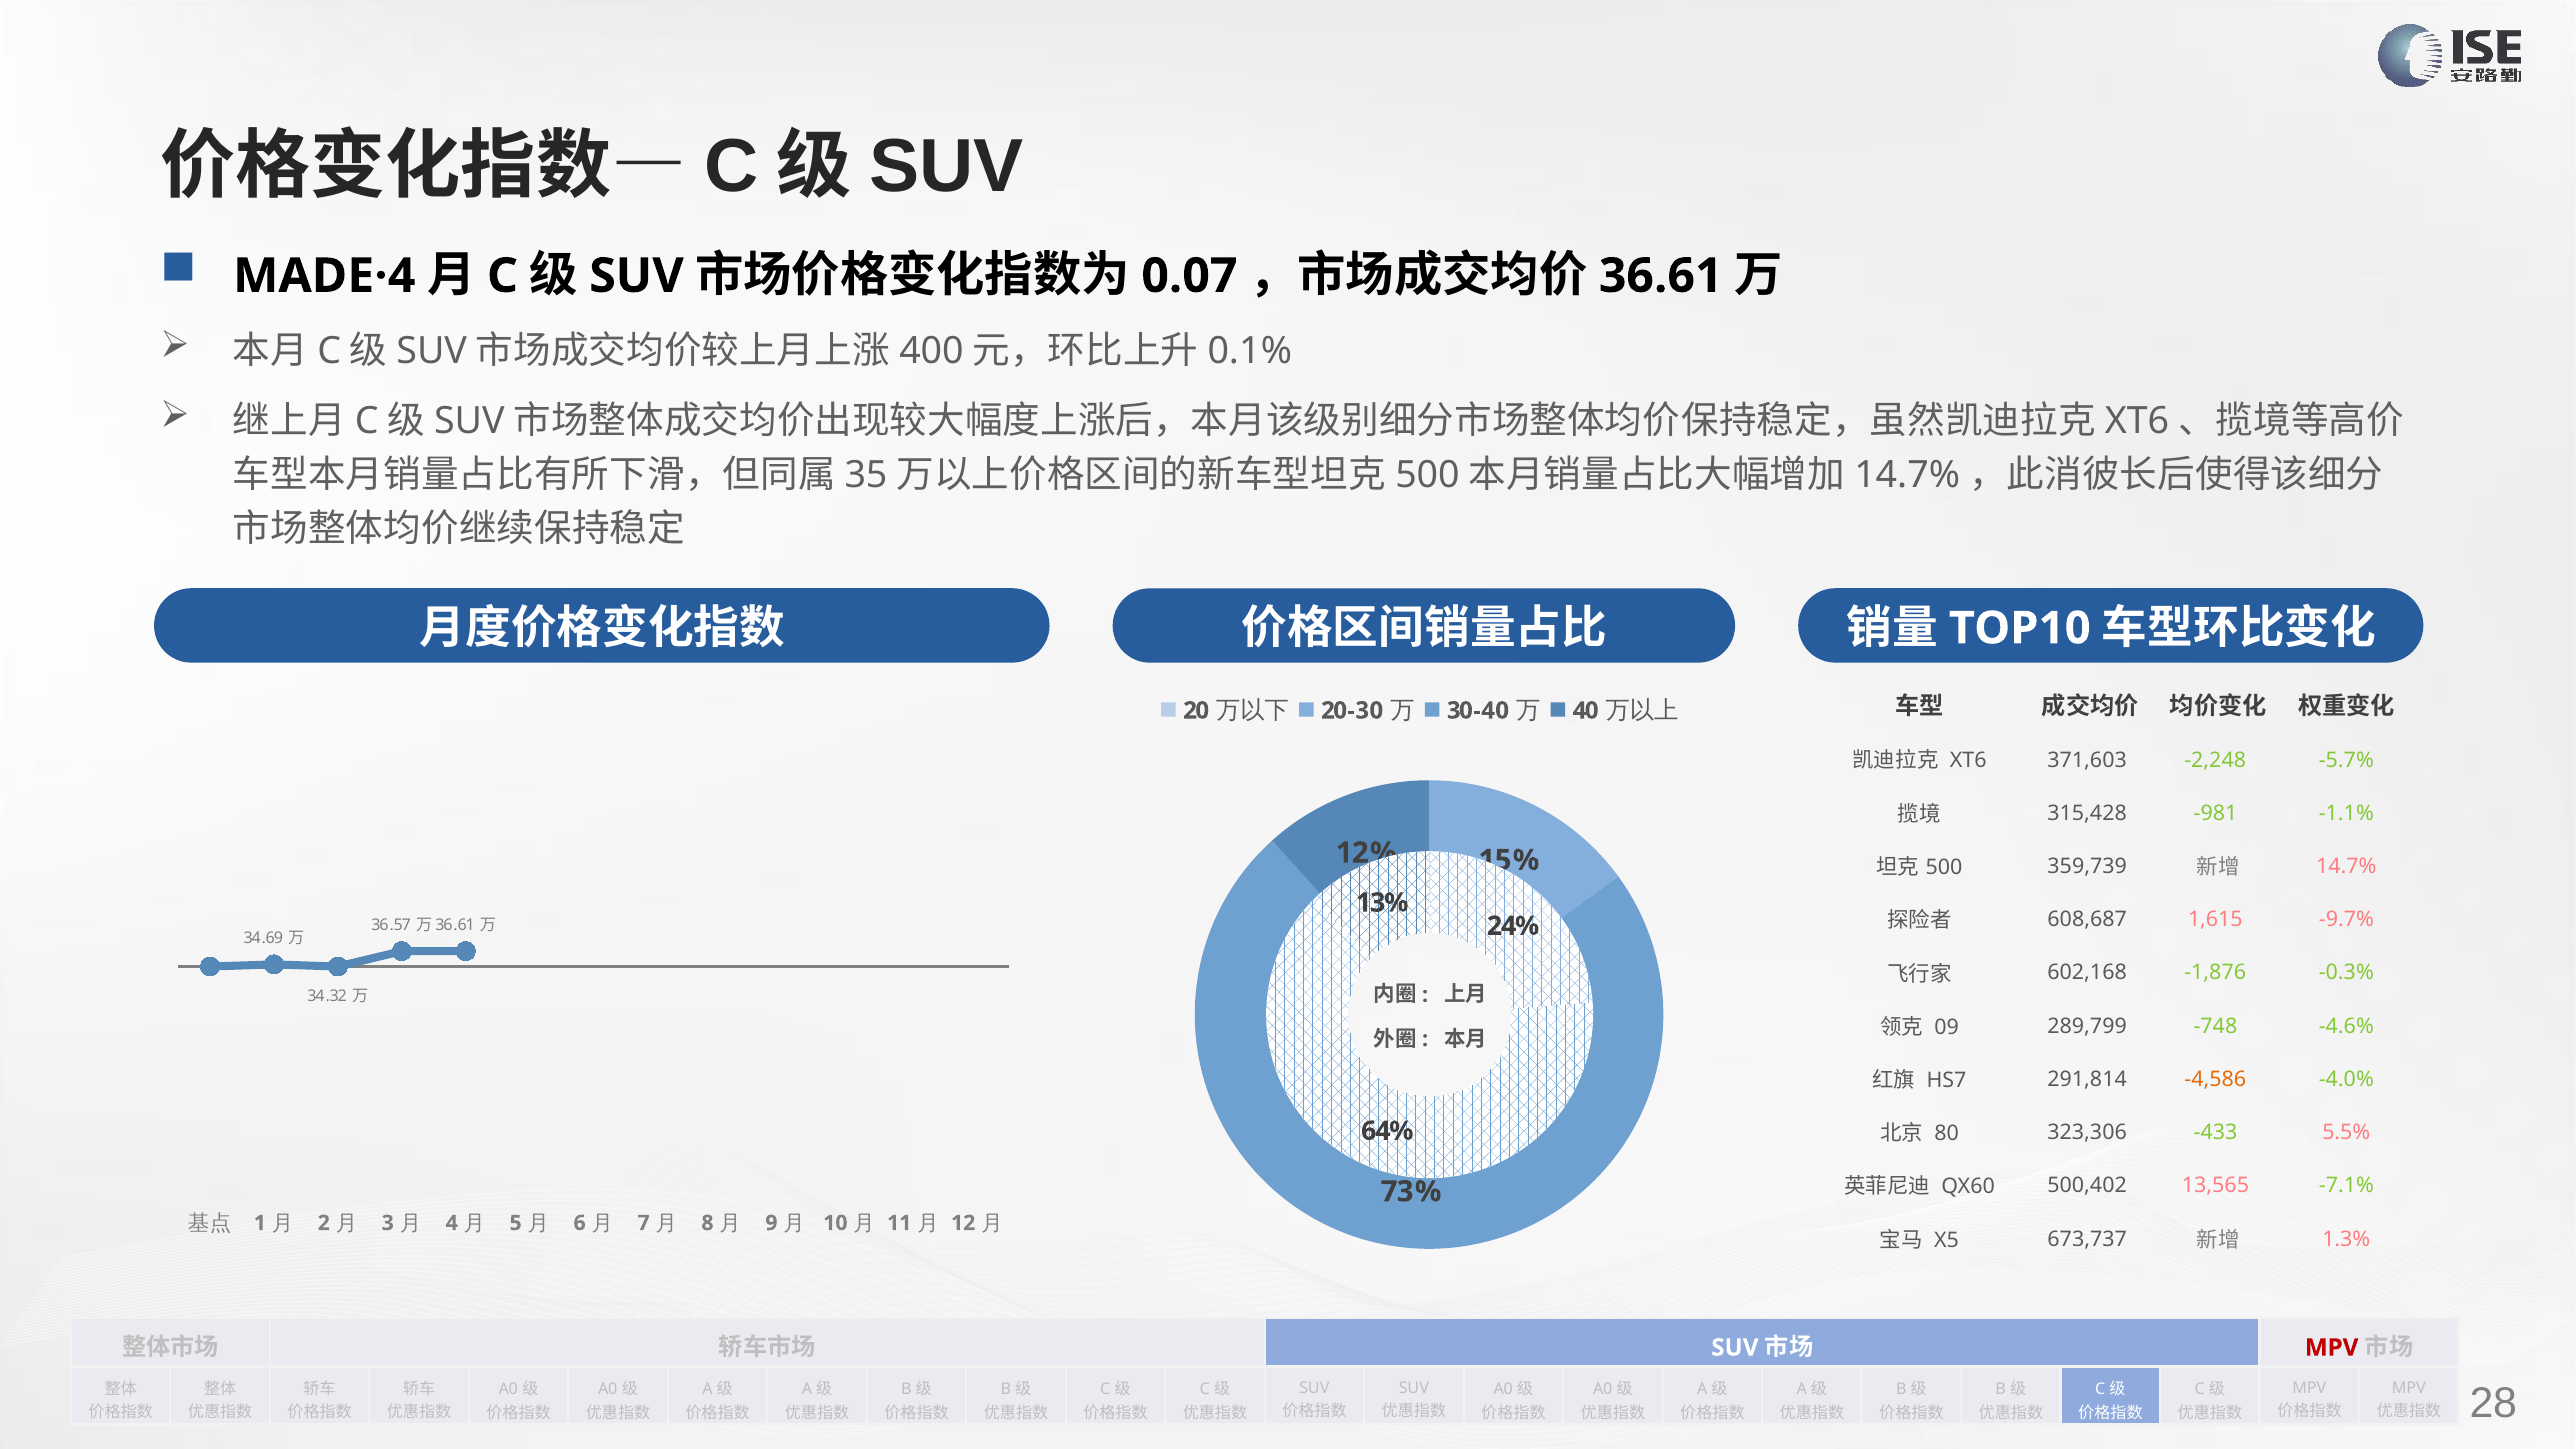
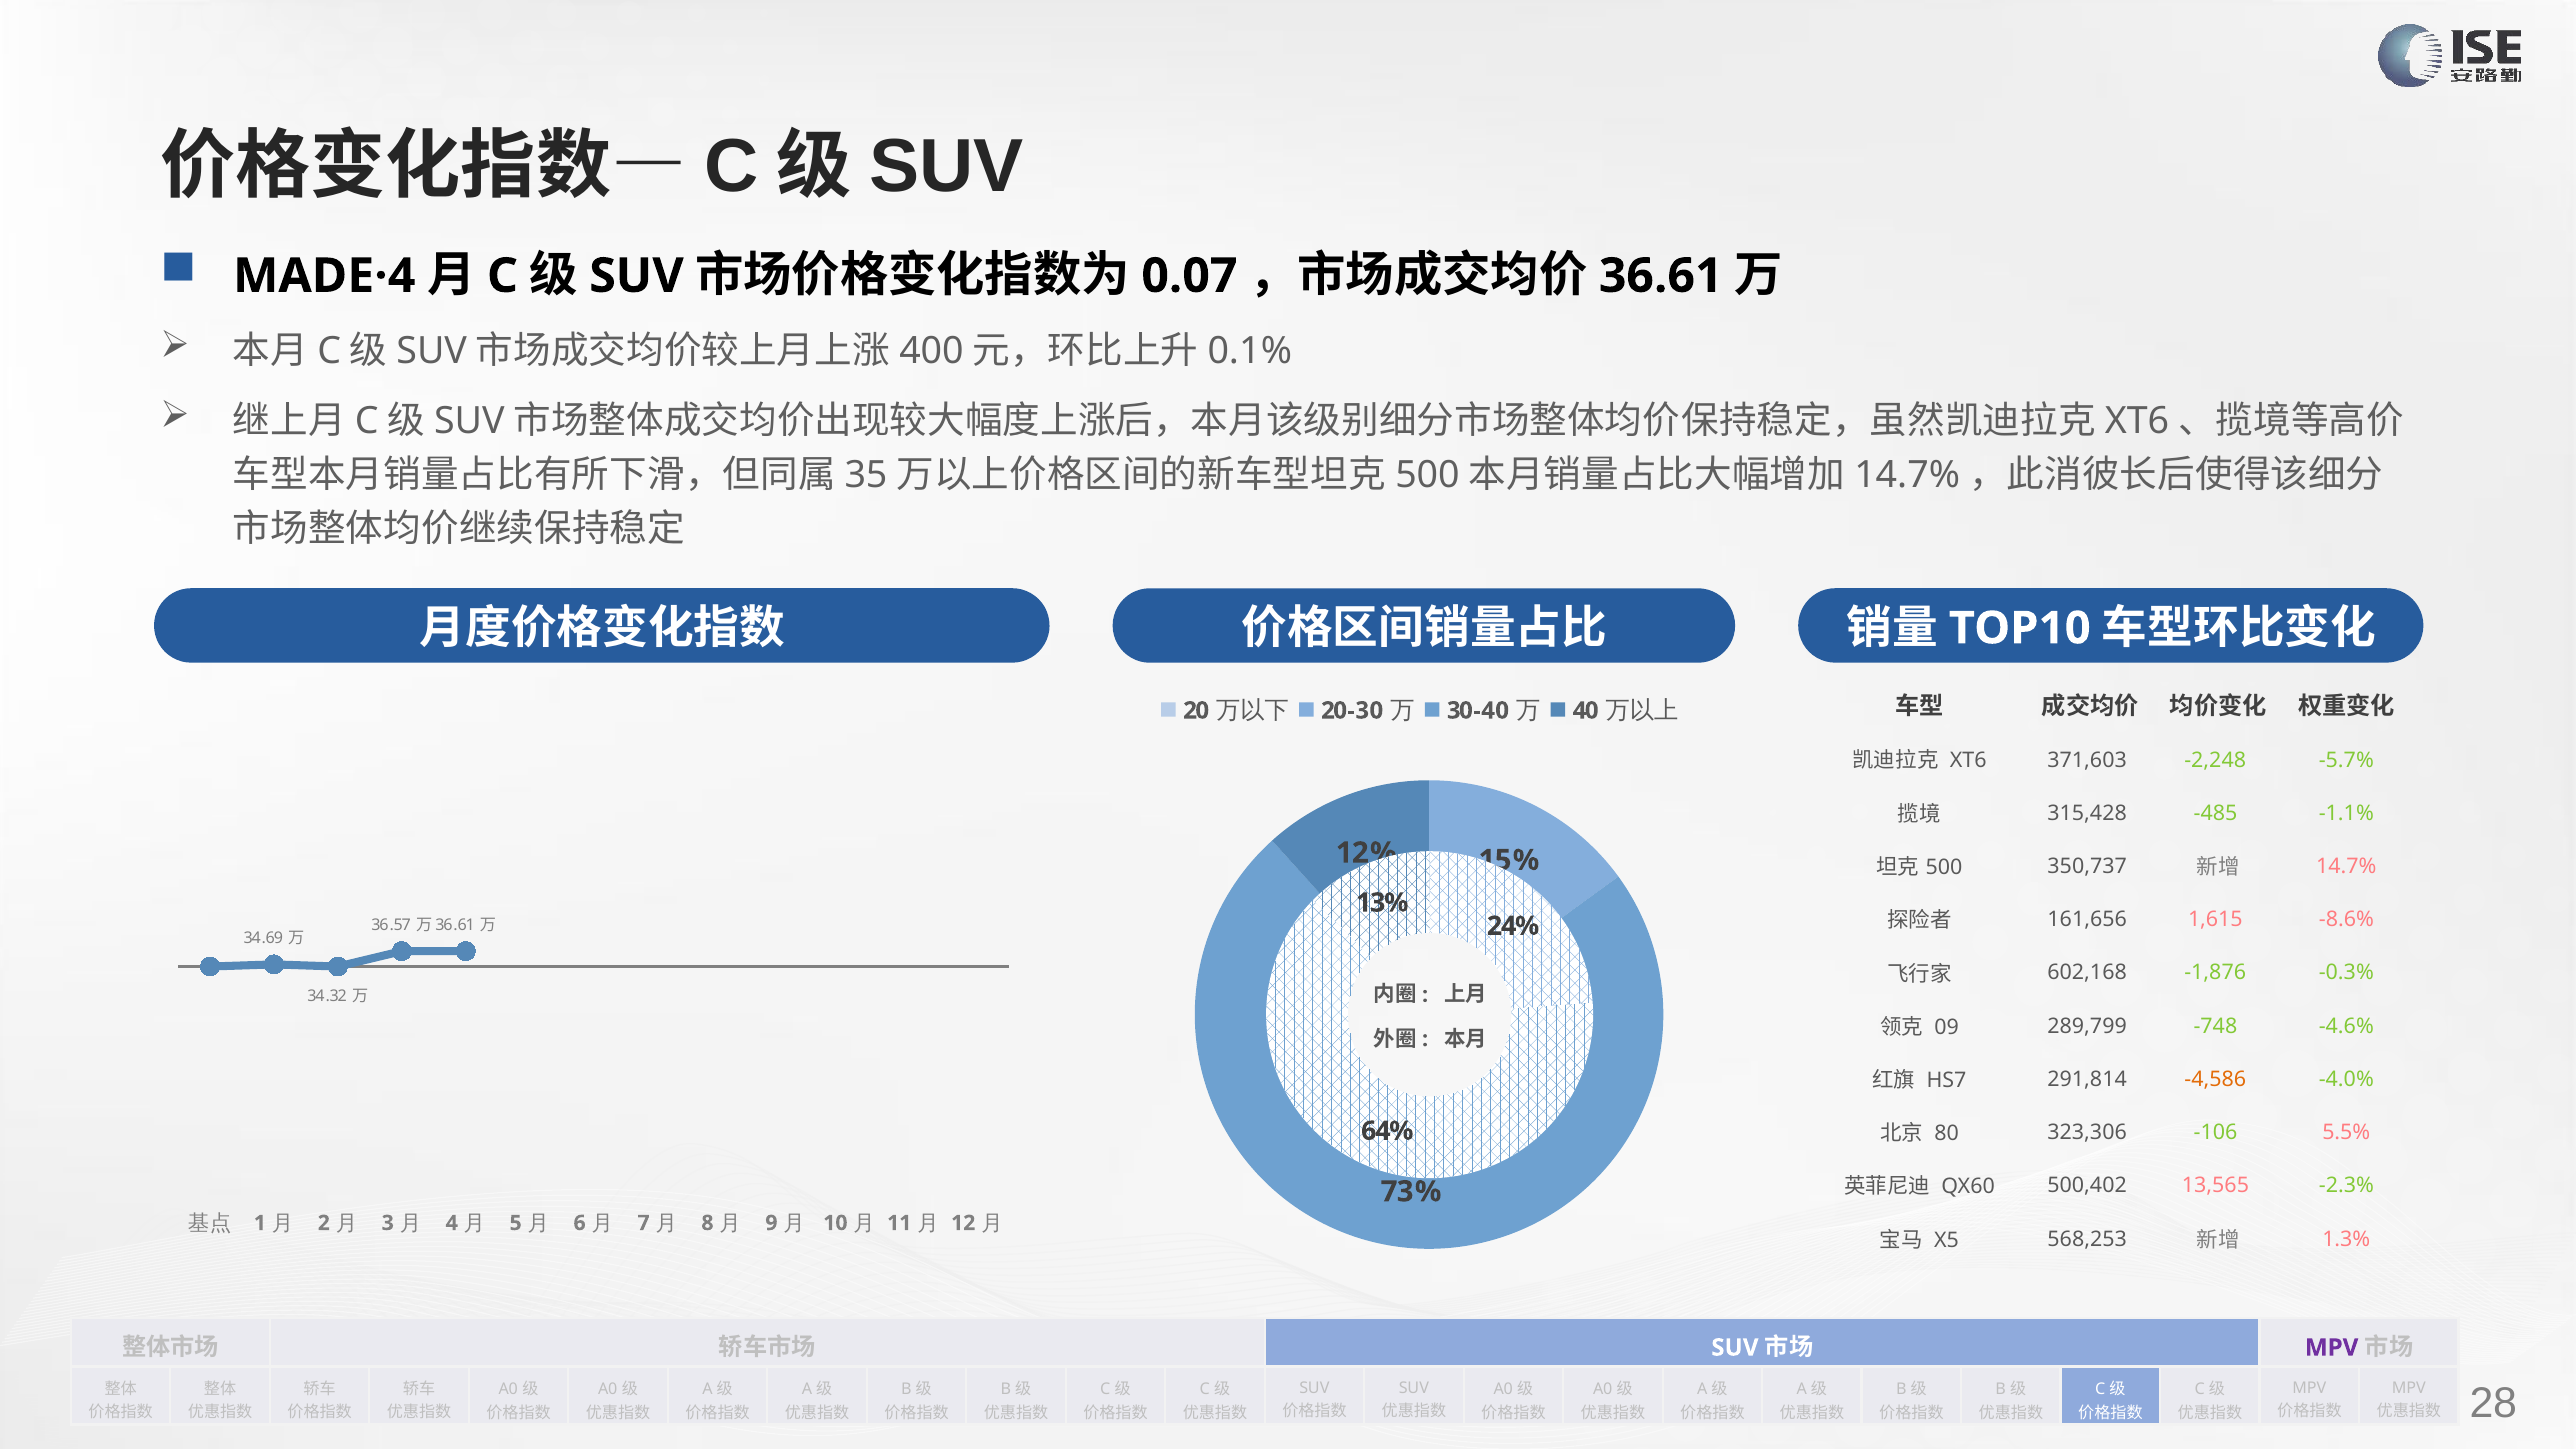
-981: -981 -> -485 (2216, 813)
359,739: 359,739 -> 350,737 (2087, 866)
608,687: 608,687 -> 161,656 (2087, 920)
-9.7%: -9.7% -> -8.6% (2346, 920)
-433: -433 -> -106 (2216, 1133)
-7.1%: -7.1% -> -2.3% (2346, 1186)
673,737: 673,737 -> 568,253 (2087, 1239)
MPV colour: red -> purple (2332, 1348)
